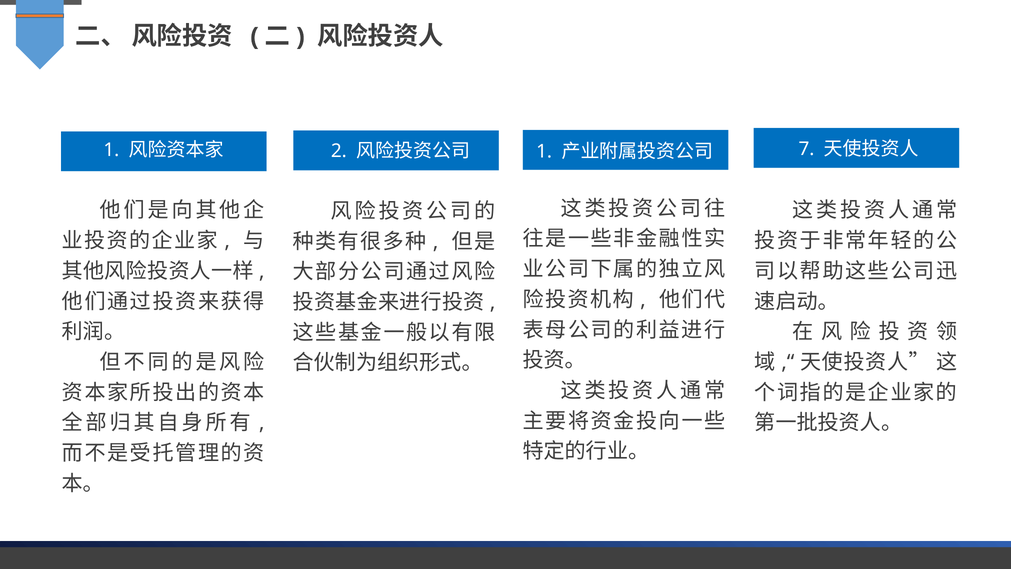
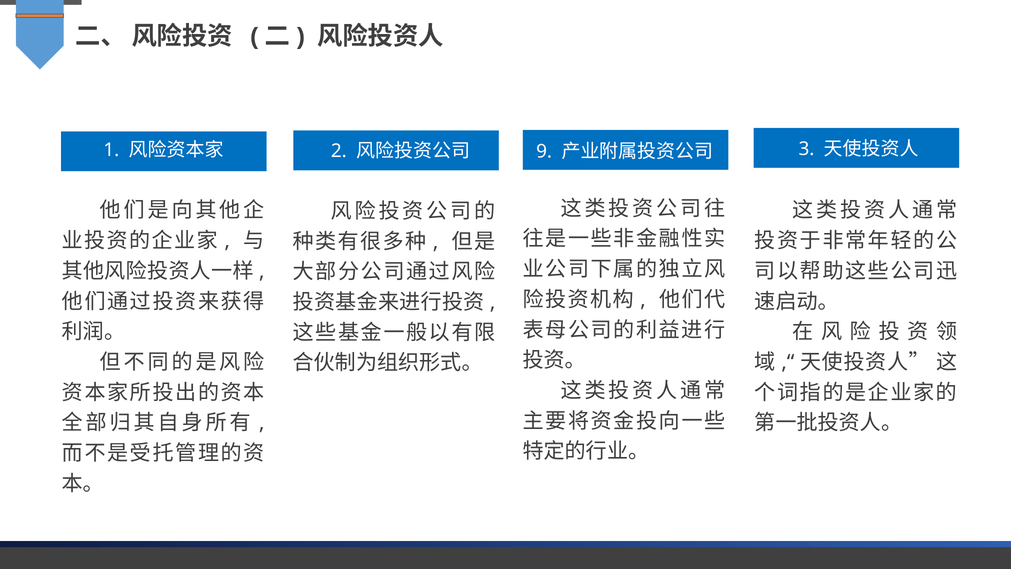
1: 1 -> 9 (544, 152)
7: 7 -> 3 (806, 149)
